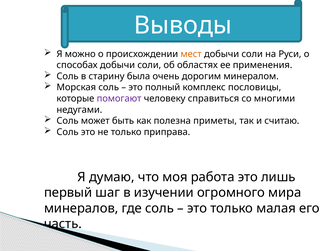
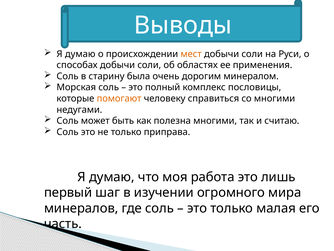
можно: можно -> думаю (80, 54)
помогают colour: purple -> orange (119, 98)
полезна приметы: приметы -> многими (215, 121)
